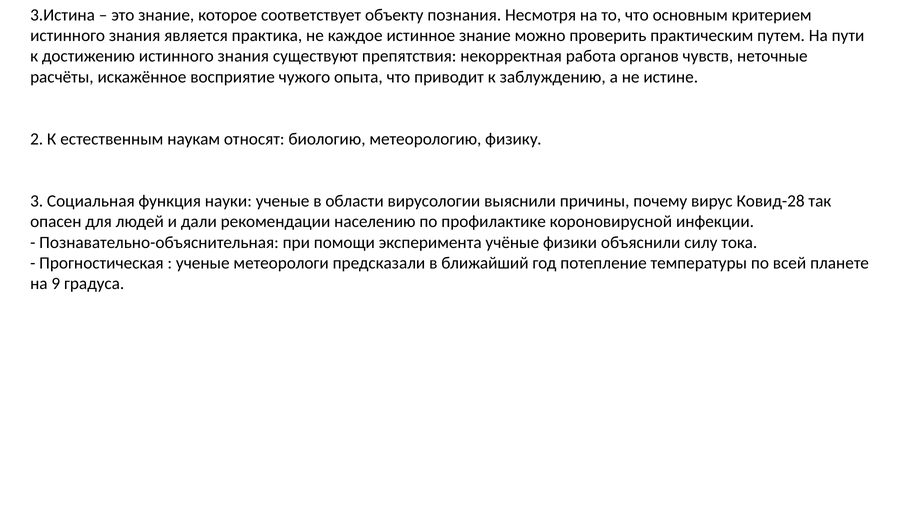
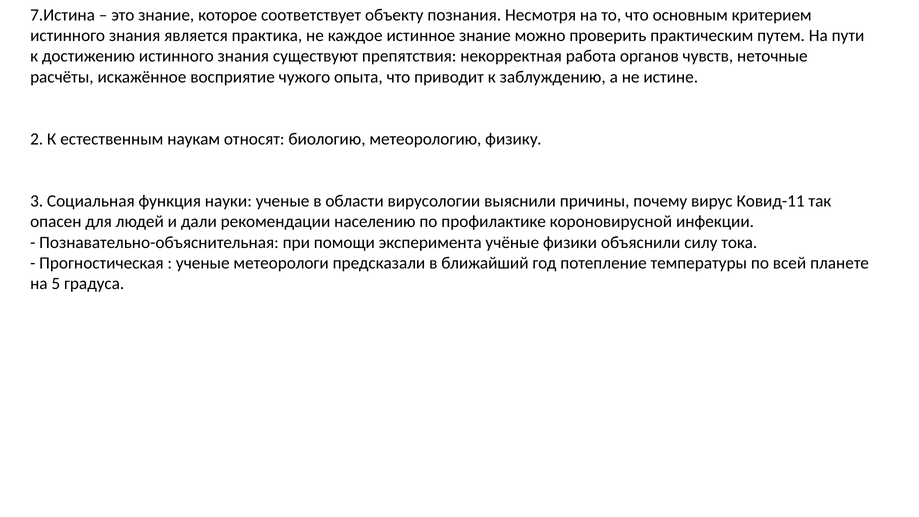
3.Истина: 3.Истина -> 7.Истина (63, 15)
Ковид-28: Ковид-28 -> Ковид-11 (771, 201)
9: 9 -> 5 (56, 284)
